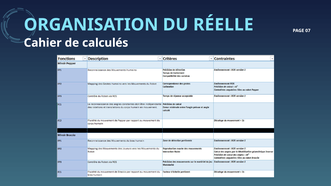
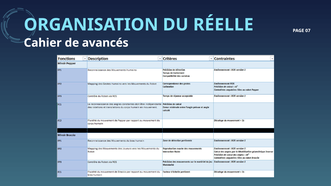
calculés: calculés -> avancés (105, 43)
